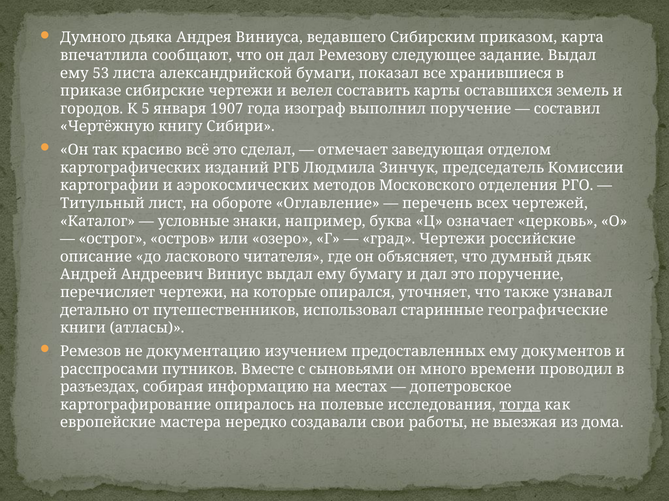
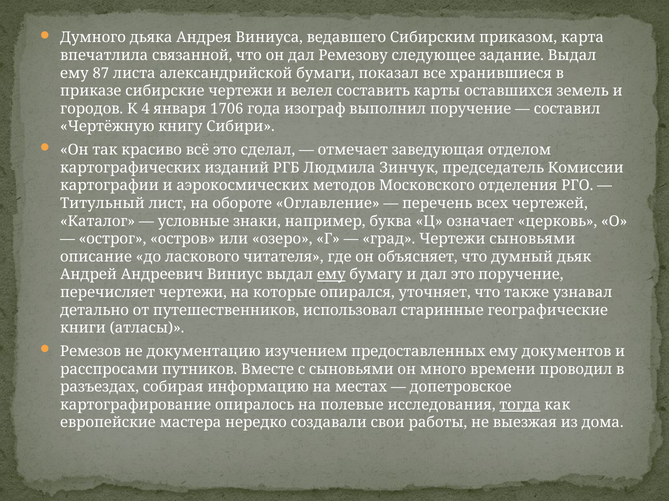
сообщают: сообщают -> связанной (192, 55)
53: 53 -> 87 (101, 73)
5: 5 -> 4 (146, 109)
1907: 1907 -> 1706 (227, 109)
Чертежи российские: российские -> сыновьями (532, 239)
ему underline: none -> present (331, 275)
